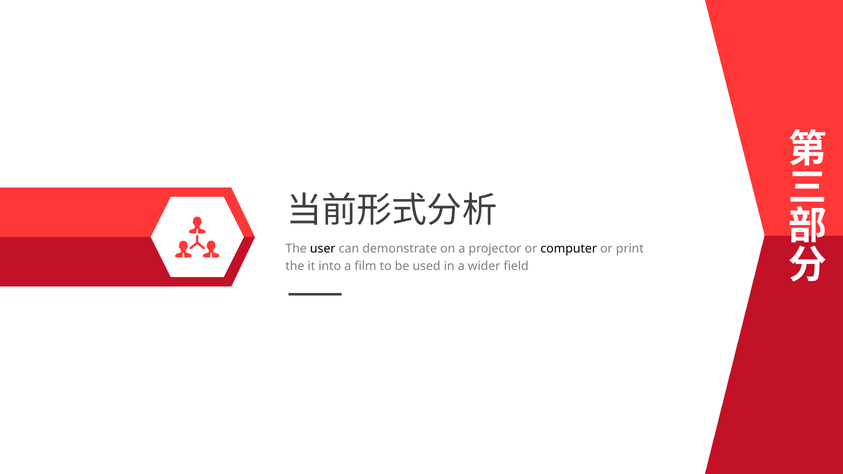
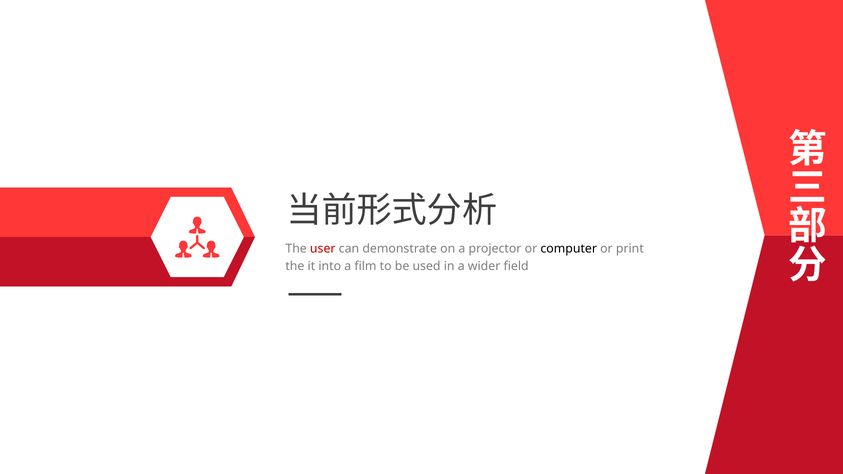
user colour: black -> red (323, 249)
